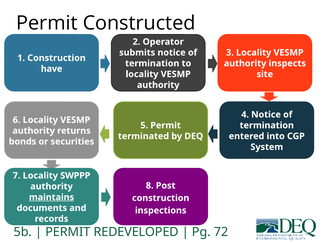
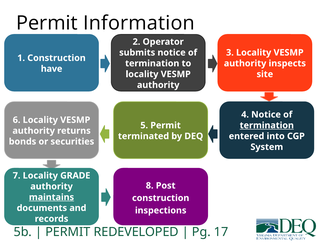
Constructed: Constructed -> Information (139, 23)
termination underline: none -> present (267, 125)
SWPPP: SWPPP -> GRADE (75, 176)
72: 72 -> 17 (221, 232)
